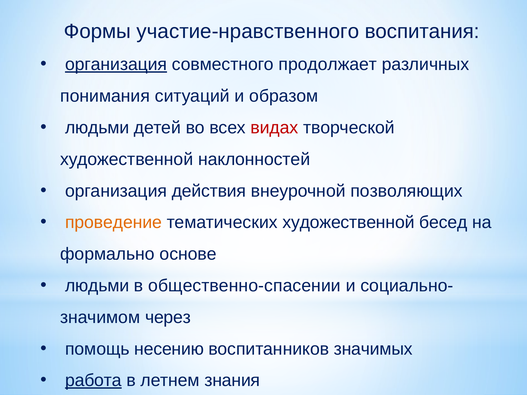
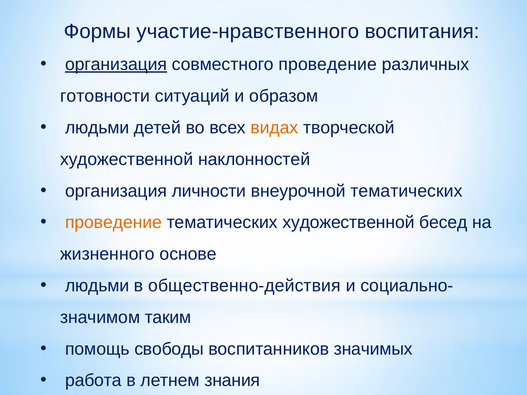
совместного продолжает: продолжает -> проведение (328, 65)
понимания: понимания -> готовности (105, 96)
видах colour: red -> orange (274, 128)
действия: действия -> личности (209, 191)
внеурочной позволяющих: позволяющих -> тематических (406, 191)
формально: формально -> жизненного (107, 254)
общественно-спасении: общественно-спасении -> общественно-действия (244, 286)
через: через -> таким (168, 317)
несению: несению -> свободы (169, 349)
работа underline: present -> none (93, 381)
